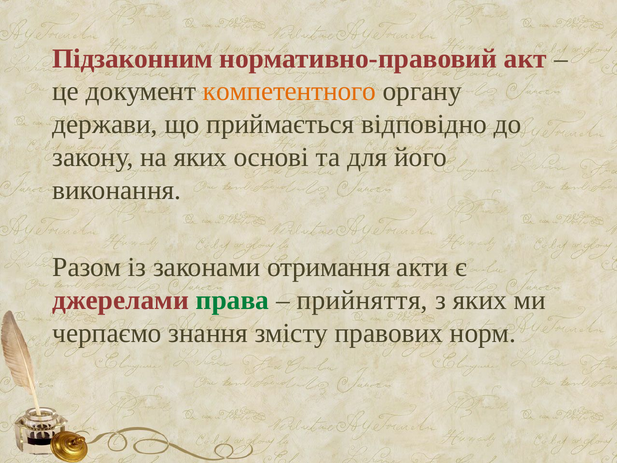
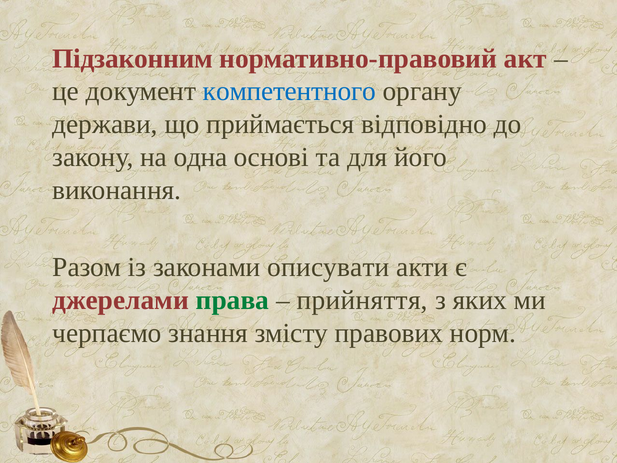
компетентного colour: orange -> blue (289, 91)
на яких: яких -> одна (200, 157)
отримання: отримання -> описувати (328, 267)
